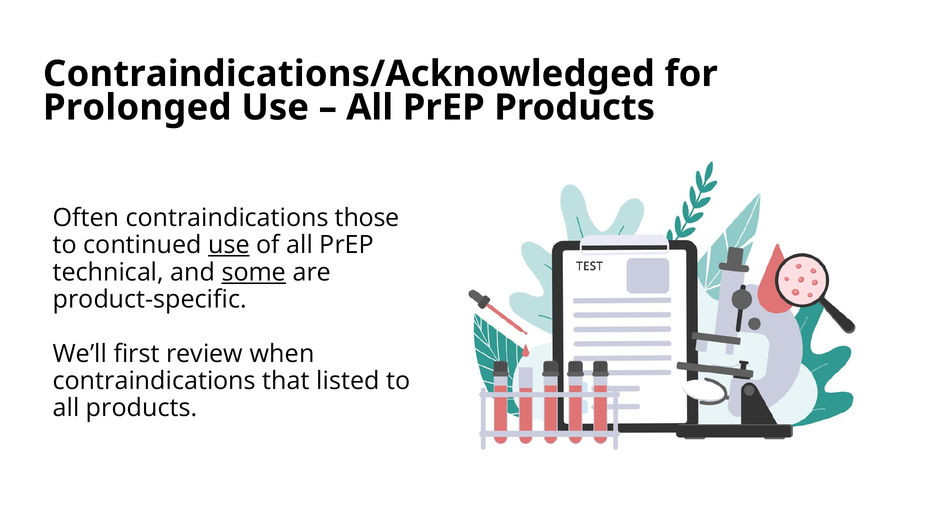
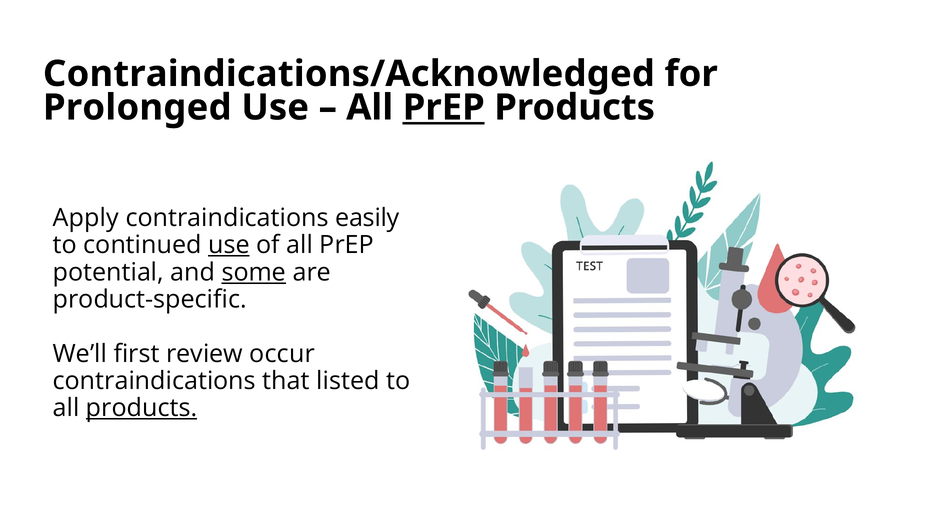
PrEP underline: none -> present (444, 107)
Often: Often -> Apply (86, 218)
those: those -> easily (367, 218)
technical: technical -> potential (108, 272)
when: when -> occur (282, 353)
products underline: none -> present (142, 408)
